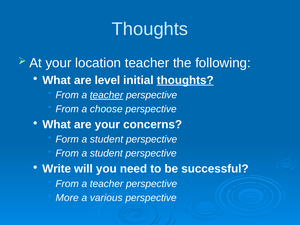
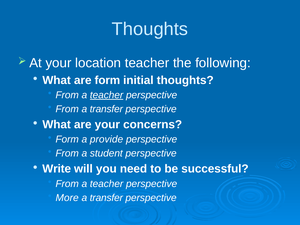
are level: level -> form (107, 80)
thoughts underline: present -> none (185, 80)
From a choose: choose -> transfer (106, 109)
student: student -> provide (107, 139)
various: various -> transfer (106, 198)
